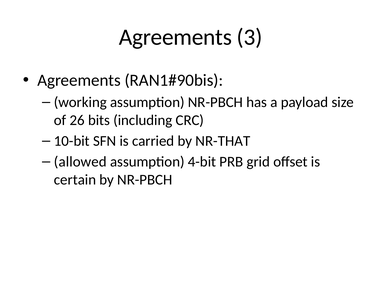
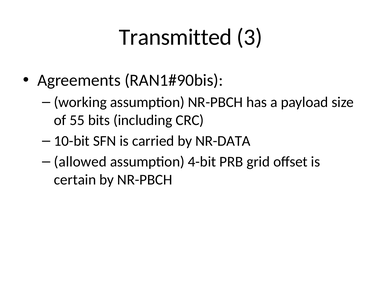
Agreements: Agreements -> Transmitted (175, 37)
26: 26 -> 55 (77, 120)
NR-THAT: NR-THAT -> NR-DATA (223, 141)
